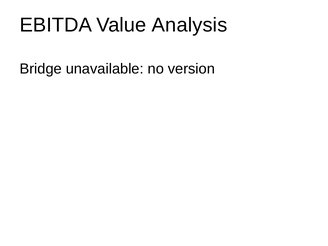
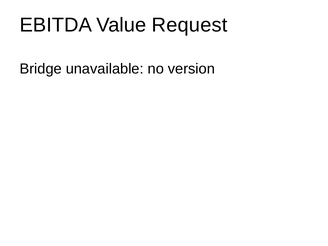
Analysis: Analysis -> Request (190, 25)
